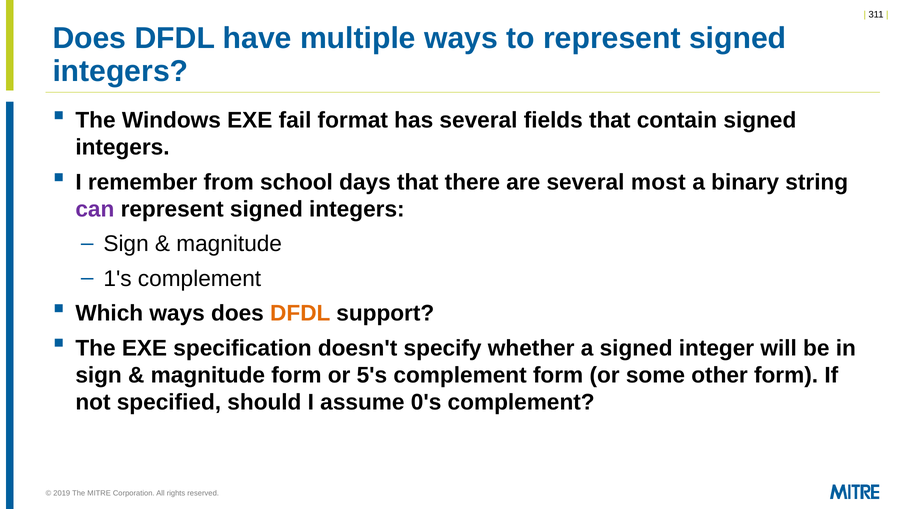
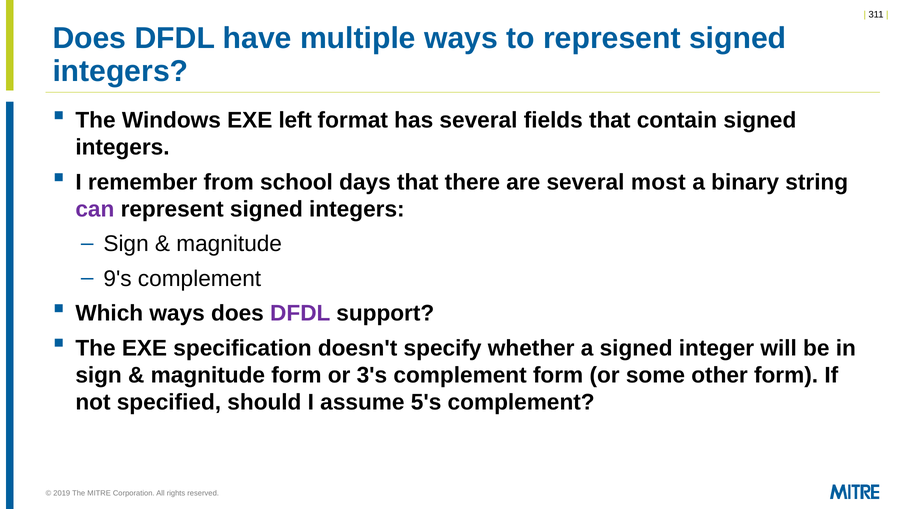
fail: fail -> left (295, 120)
1's: 1's -> 9's (118, 279)
DFDL colour: orange -> purple (300, 313)
5's: 5's -> 3's (372, 375)
0's: 0's -> 5's (426, 402)
